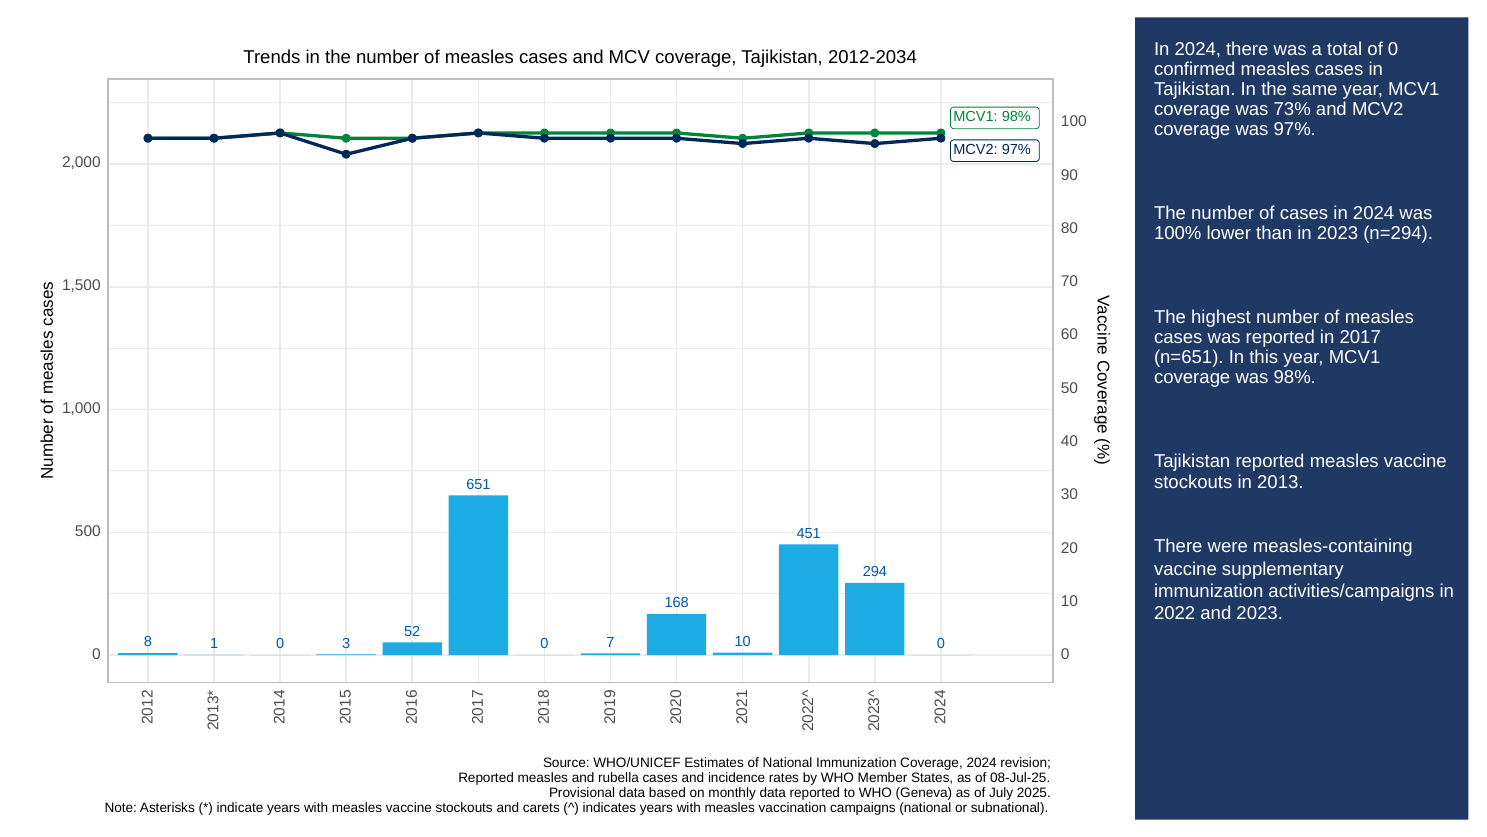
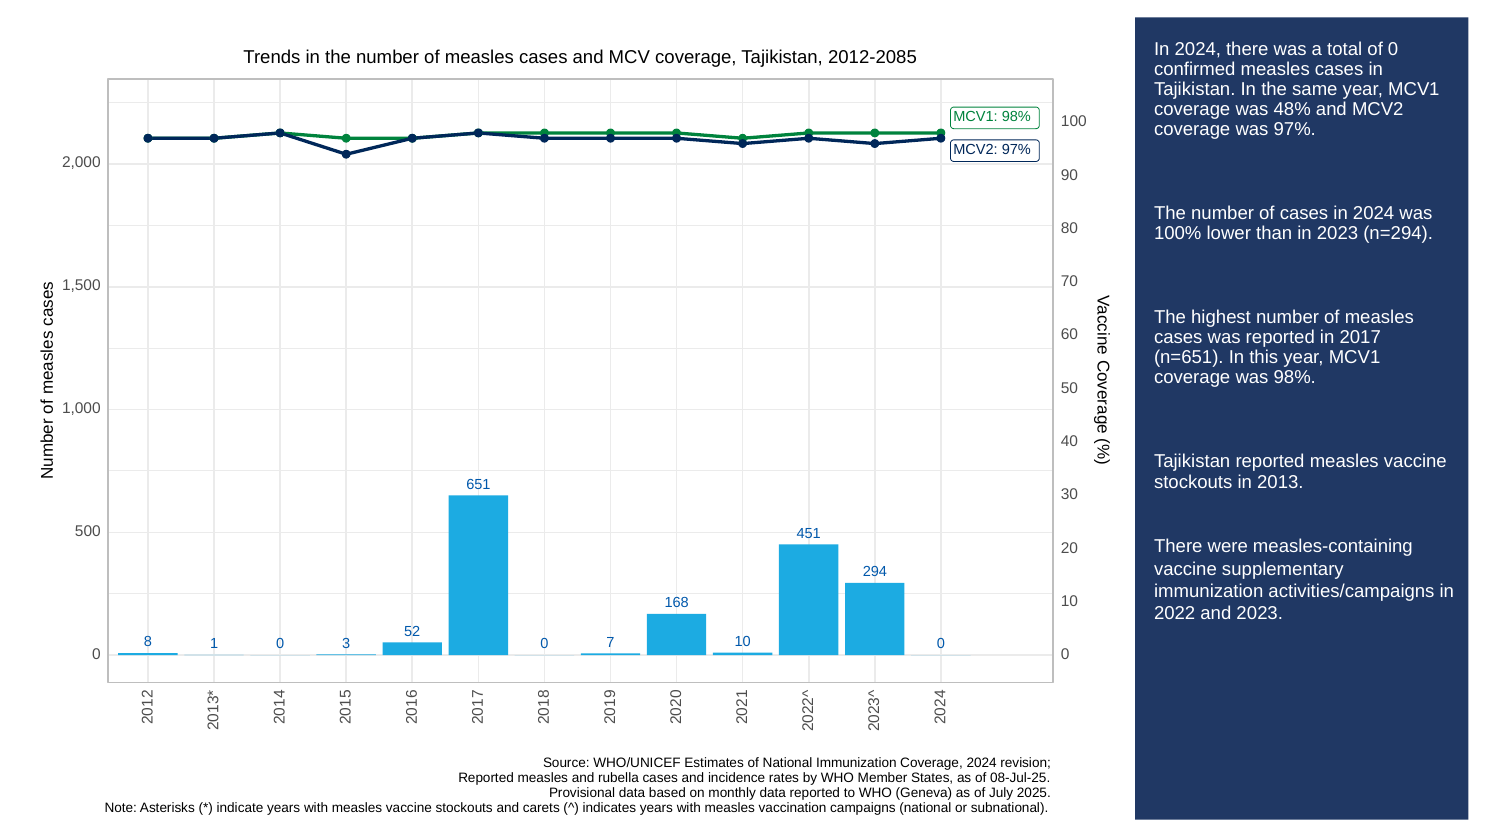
2012-2034: 2012-2034 -> 2012-2085 (872, 57)
73%: 73% -> 48% (1292, 109)
